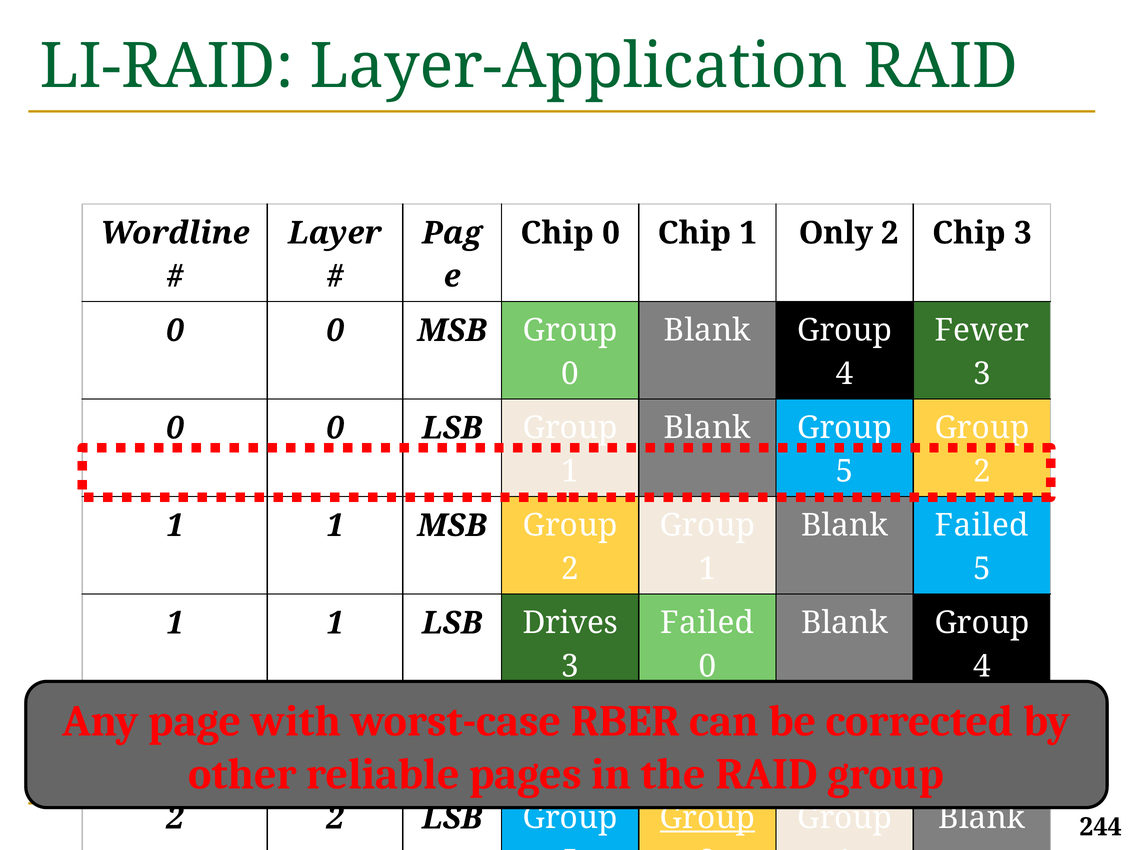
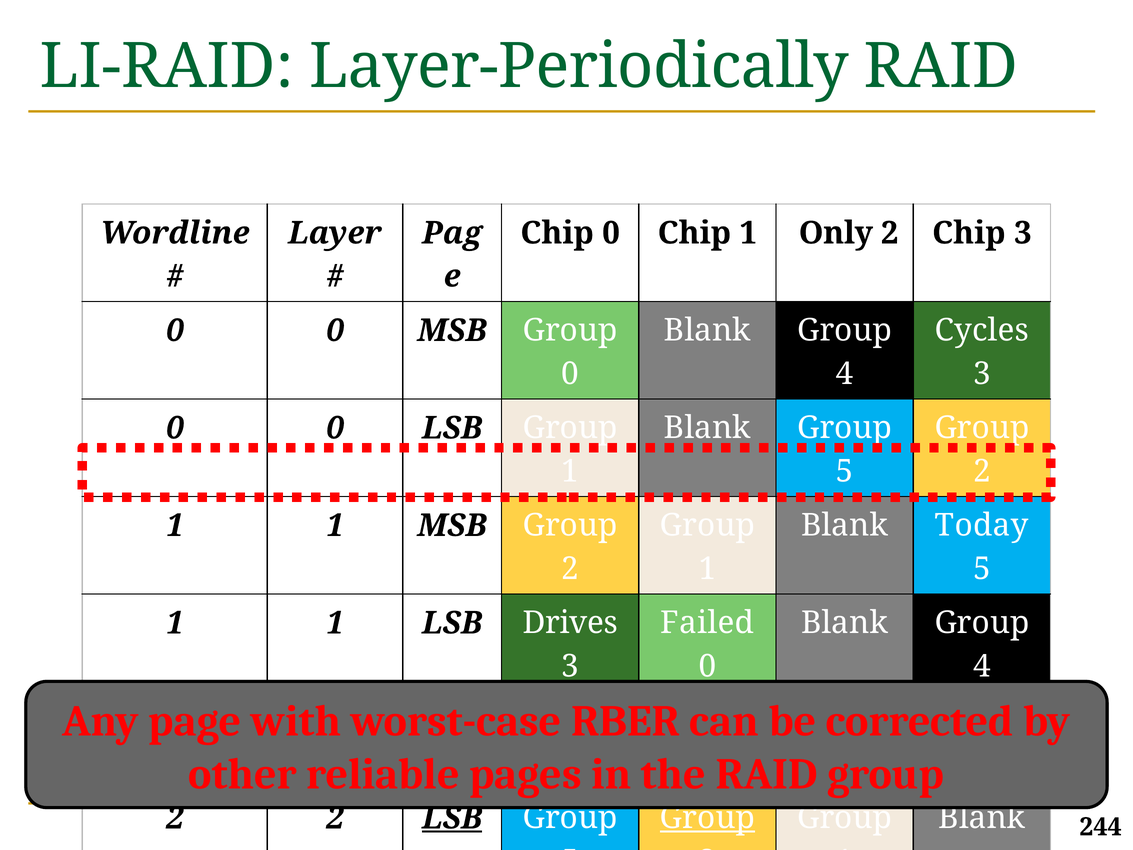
Layer-Application: Layer-Application -> Layer-Periodically (579, 67)
Fewer: Fewer -> Cycles (982, 330)
Blank Failed: Failed -> Today (982, 525)
LSB underline: none -> present (452, 818)
